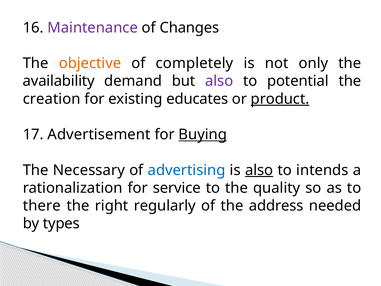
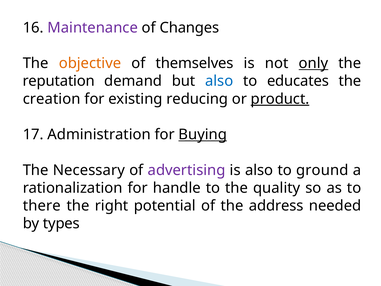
completely: completely -> themselves (195, 63)
only underline: none -> present (313, 63)
availability: availability -> reputation (59, 81)
also colour: purple -> blue (219, 81)
potential: potential -> educates (298, 81)
educates: educates -> reducing (197, 99)
Advertisement: Advertisement -> Administration (99, 134)
advertising colour: blue -> purple (187, 170)
also underline: present -> none (259, 170)
intends: intends -> ground (322, 170)
service: service -> handle (177, 188)
regularly: regularly -> potential (165, 206)
